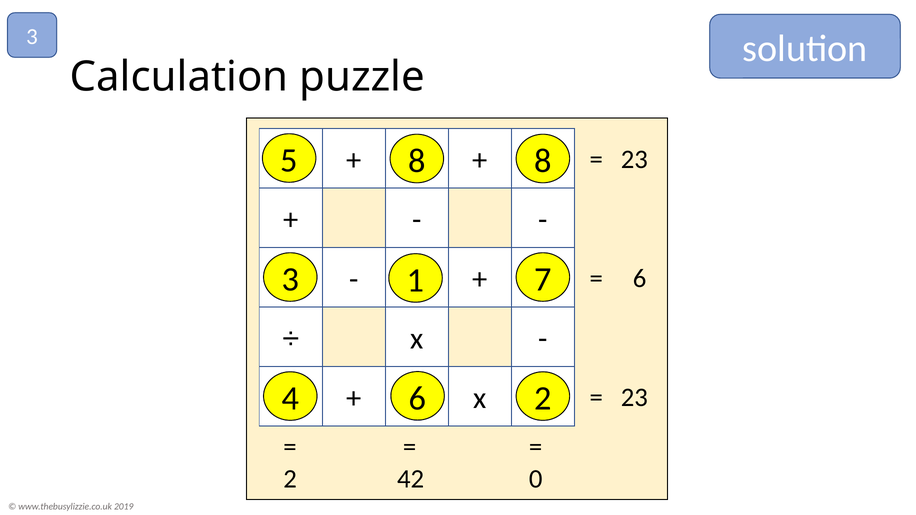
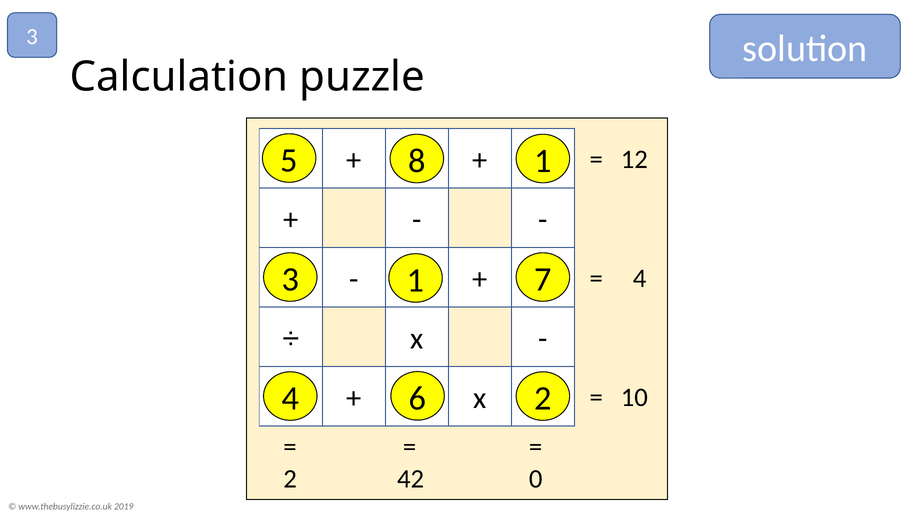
8 8: 8 -> 1 (543, 161)
23: 23 -> 12 (634, 160)
6: 6 -> 4 (640, 279)
23: 23 -> 10 (634, 398)
